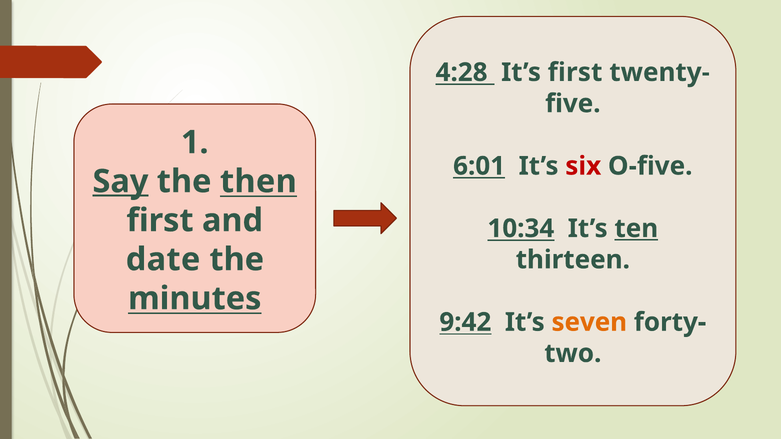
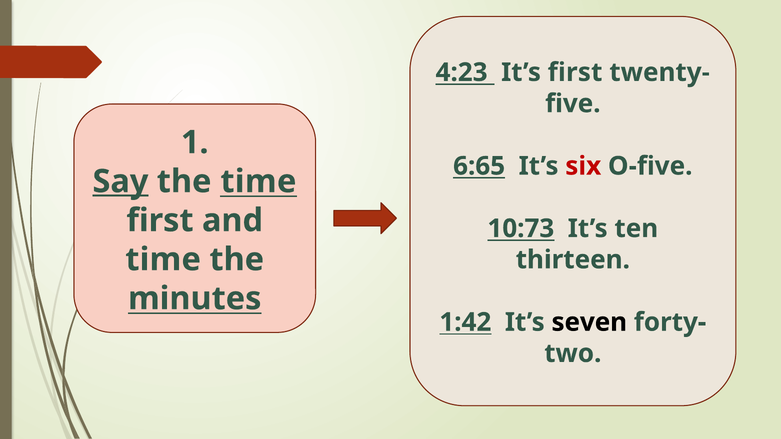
4:28: 4:28 -> 4:23 (462, 72)
6:01: 6:01 -> 6:65 (479, 166)
the then: then -> time (258, 182)
10:34: 10:34 -> 10:73 (521, 229)
ten underline: present -> none (636, 229)
date: date -> time (163, 260)
9:42: 9:42 -> 1:42 (465, 322)
seven colour: orange -> black (589, 322)
